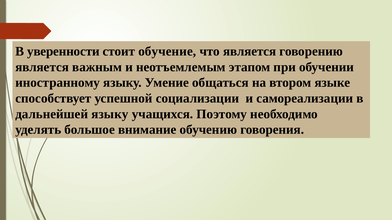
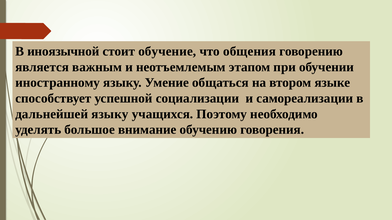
уверенности: уверенности -> иноязычной (63, 52)
что является: является -> общения (250, 52)
